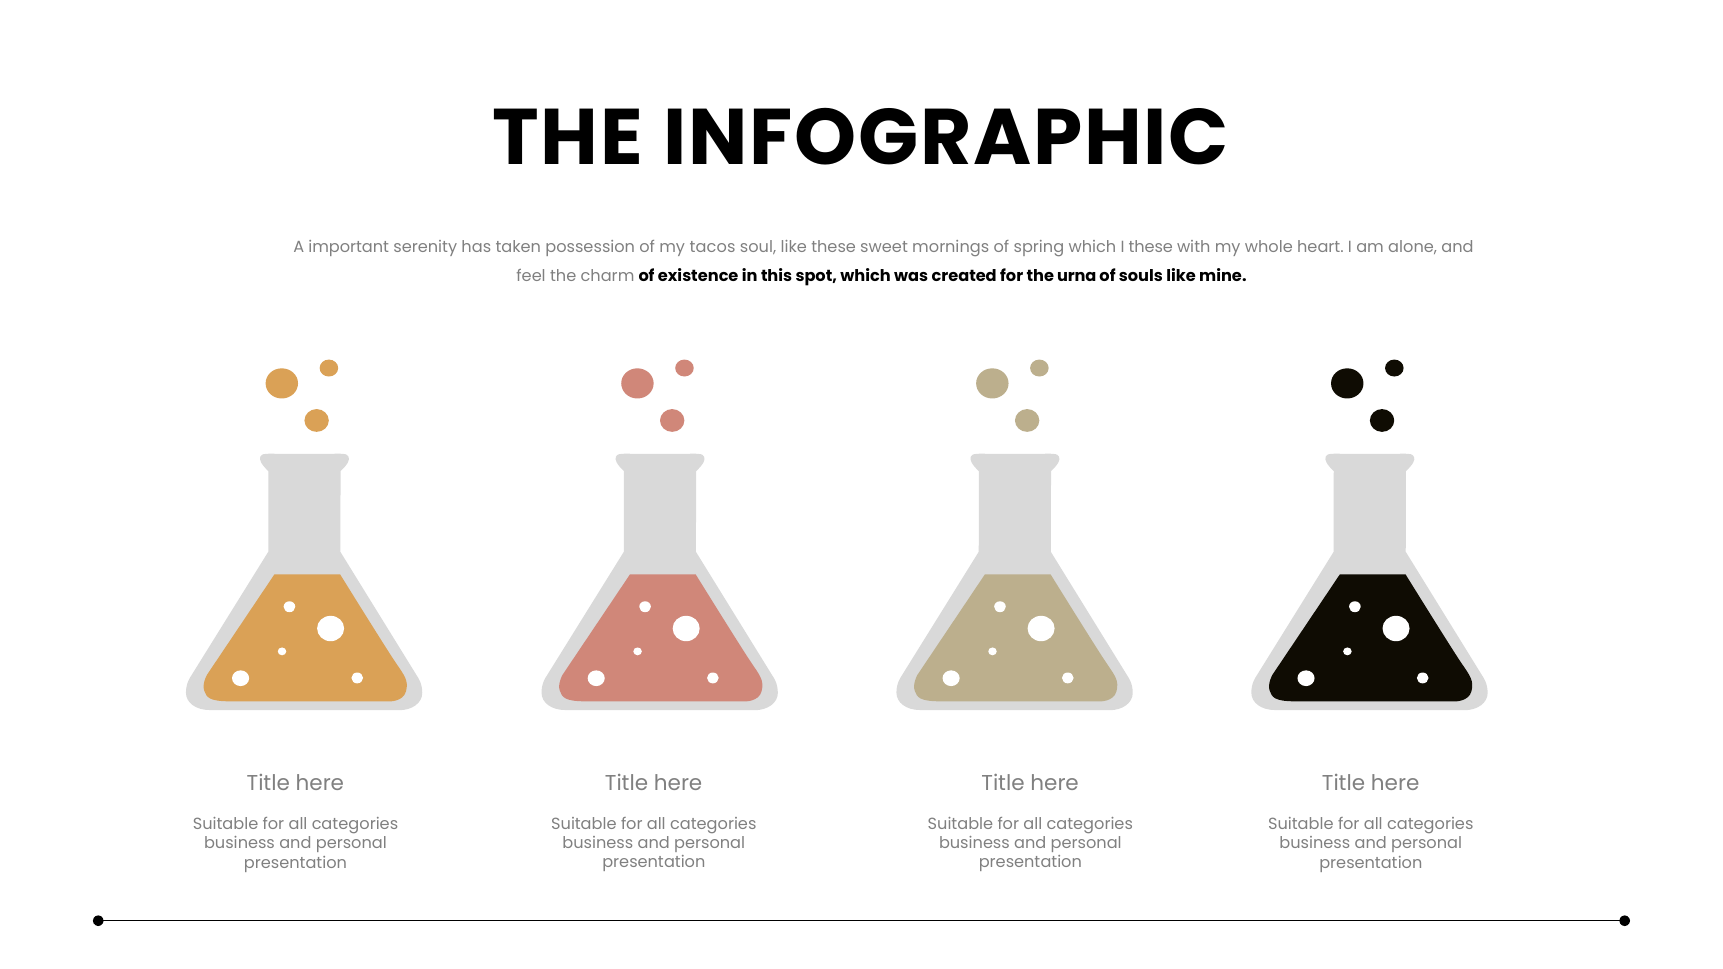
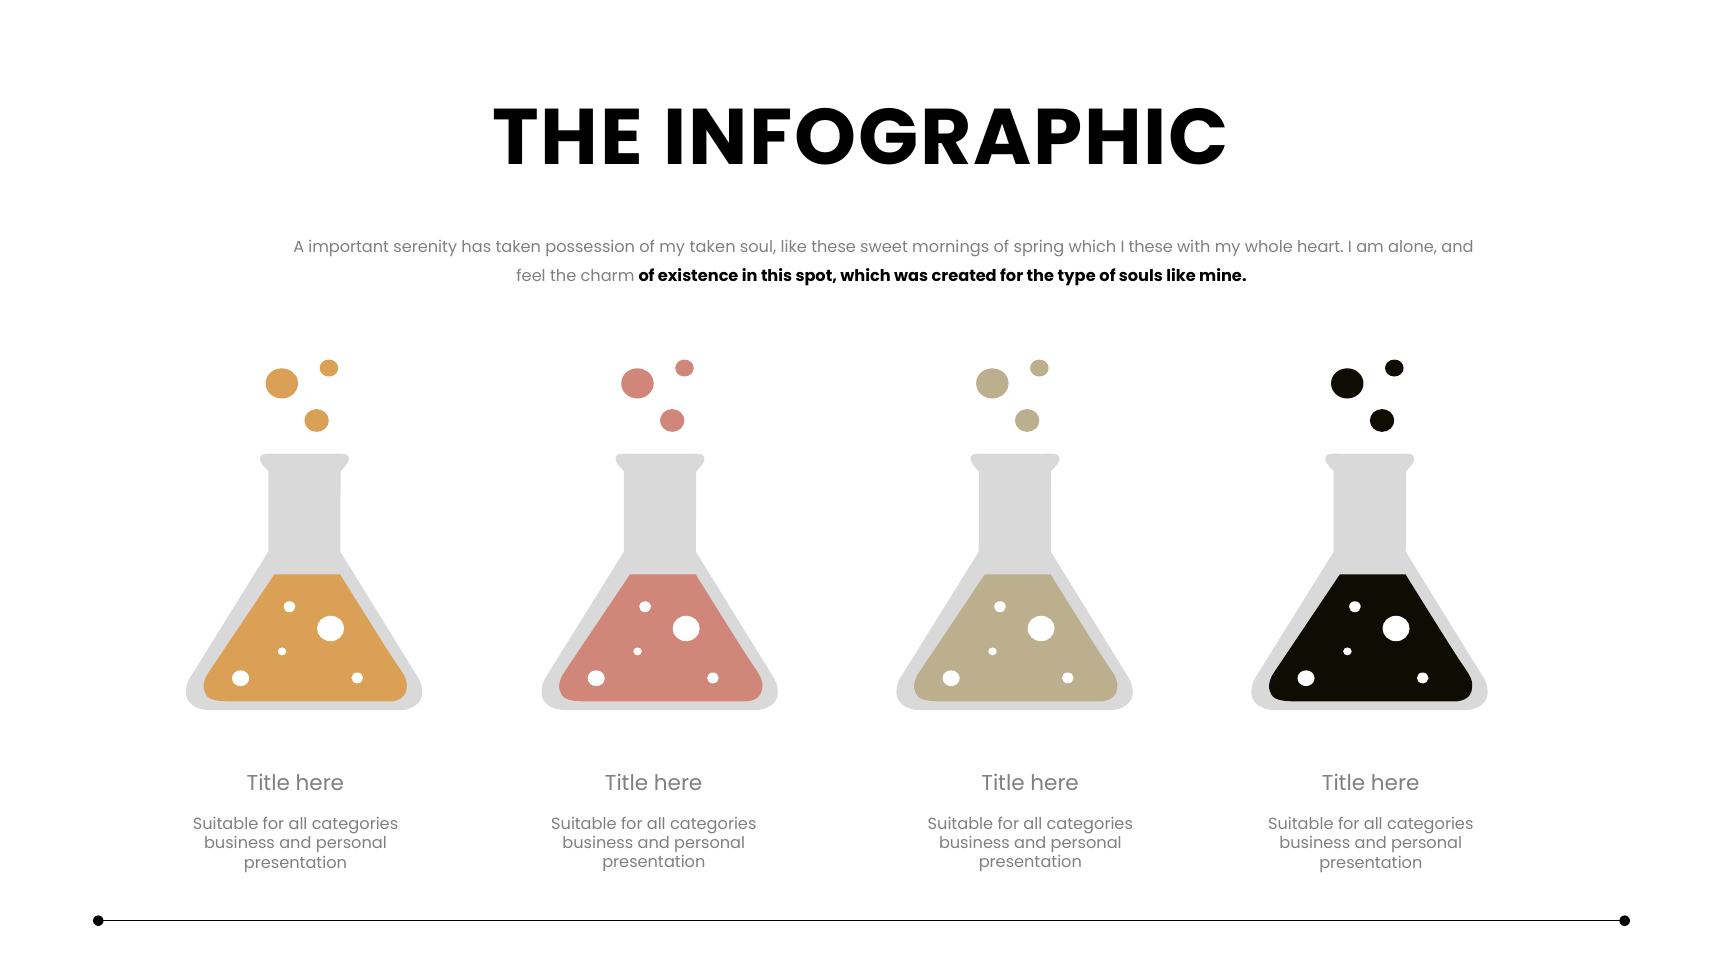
my tacos: tacos -> taken (713, 247)
urna: urna -> type (1077, 276)
